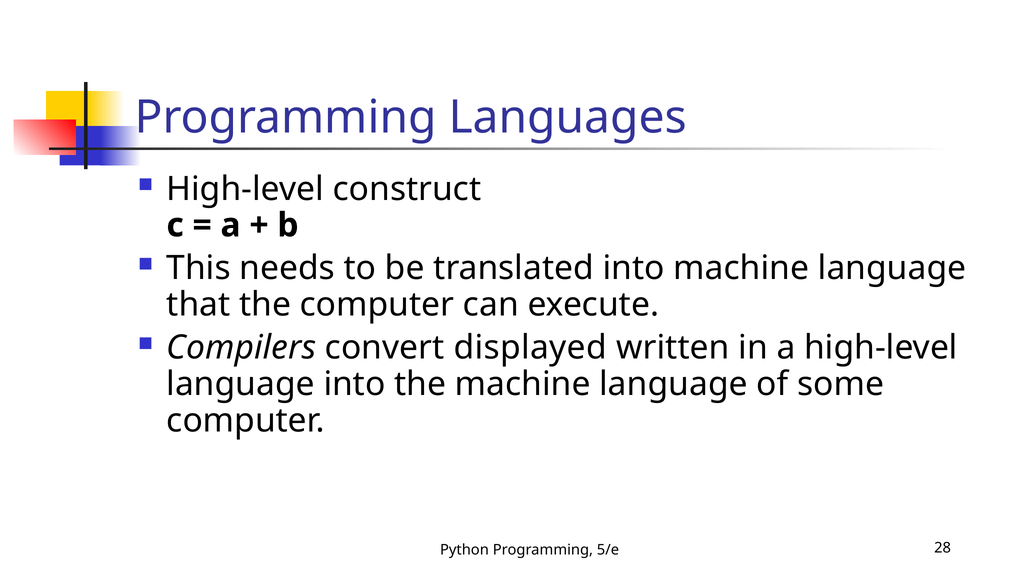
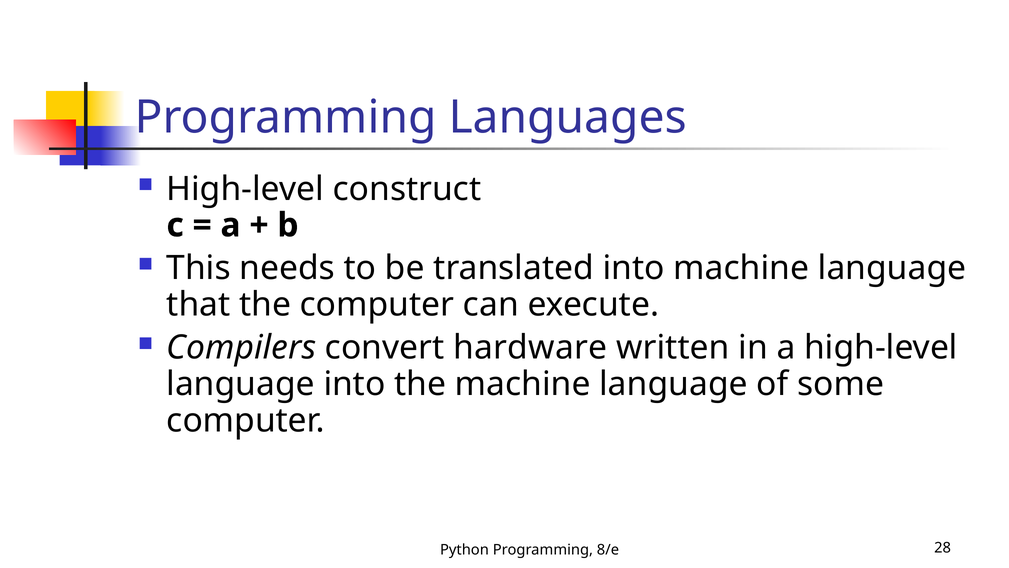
displayed: displayed -> hardware (530, 348)
5/e: 5/e -> 8/e (608, 550)
